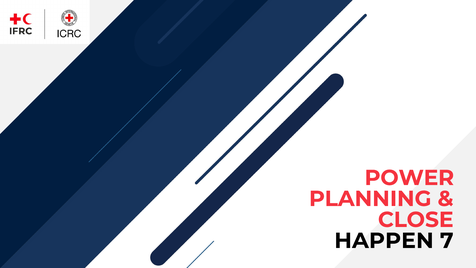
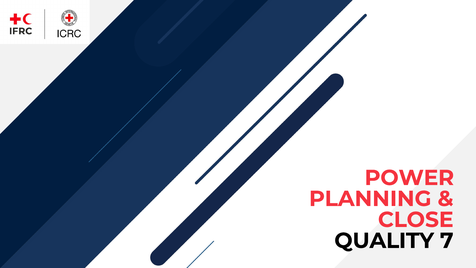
HAPPEN: HAPPEN -> QUALITY (384, 241)
